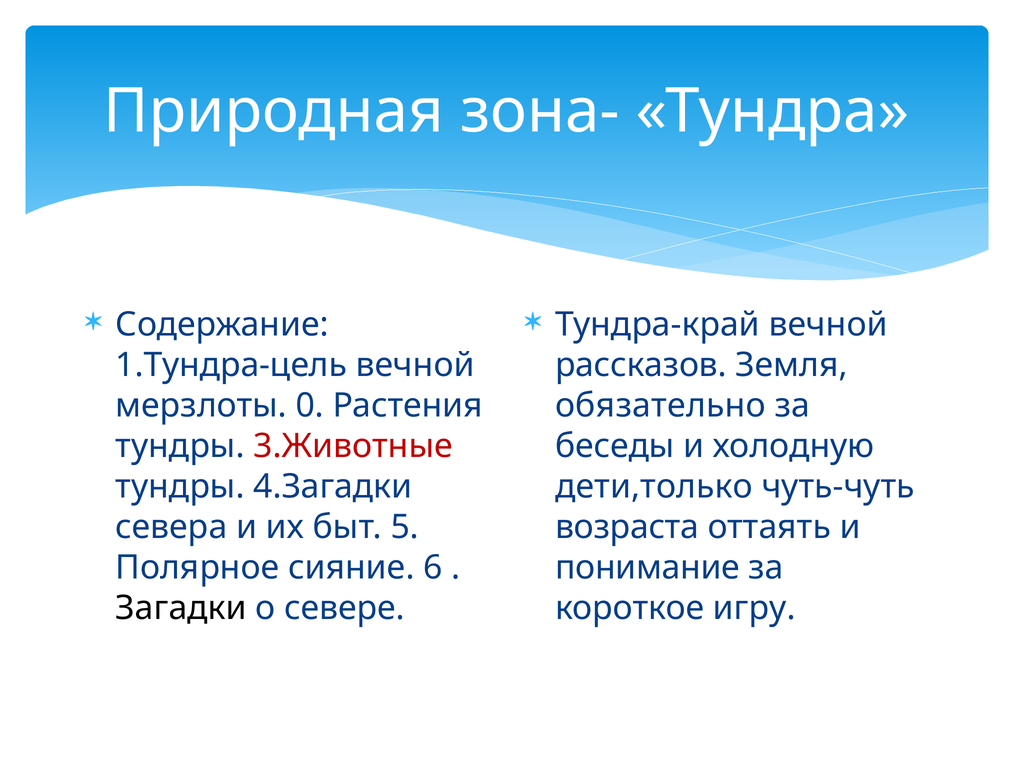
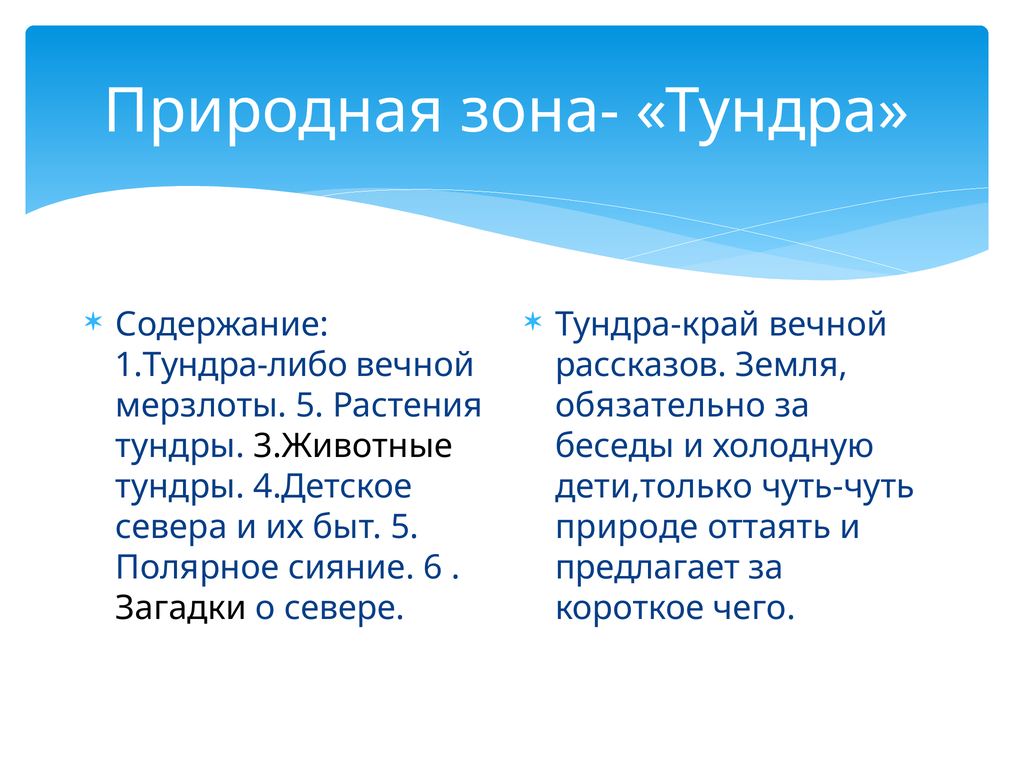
1.Тундра-цель: 1.Тундра-цель -> 1.Тундра-либо (231, 365)
мерзлоты 0: 0 -> 5 (310, 406)
3.Животные colour: red -> black (353, 446)
4.Загадки: 4.Загадки -> 4.Детское (333, 487)
возраста: возраста -> природе (627, 527)
понимание: понимание -> предлагает (647, 568)
игру: игру -> чего (754, 608)
